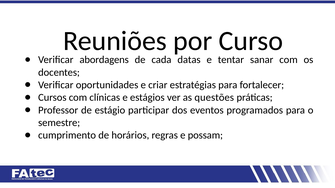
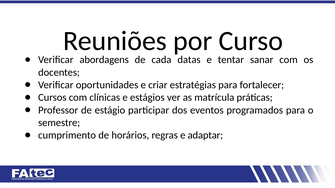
questões: questões -> matrícula (214, 98)
possam: possam -> adaptar (205, 136)
